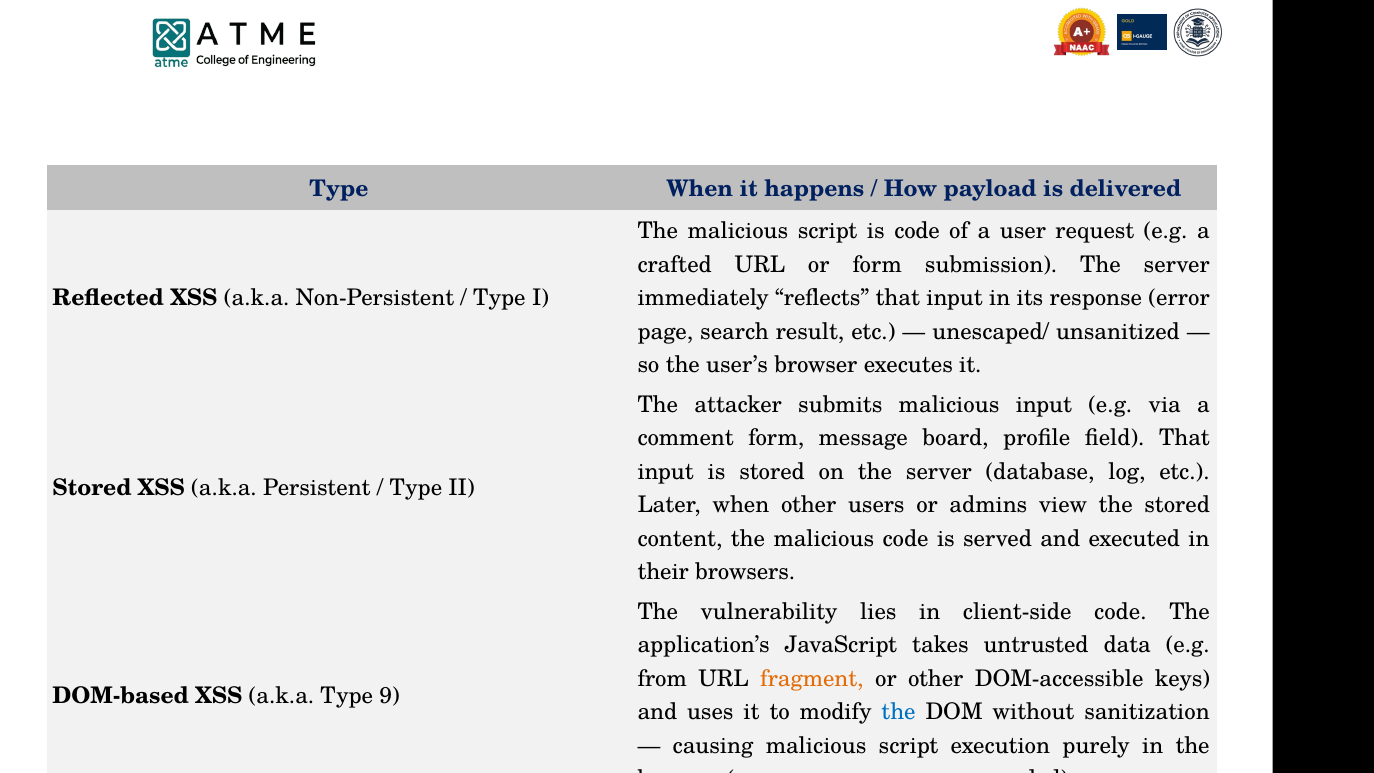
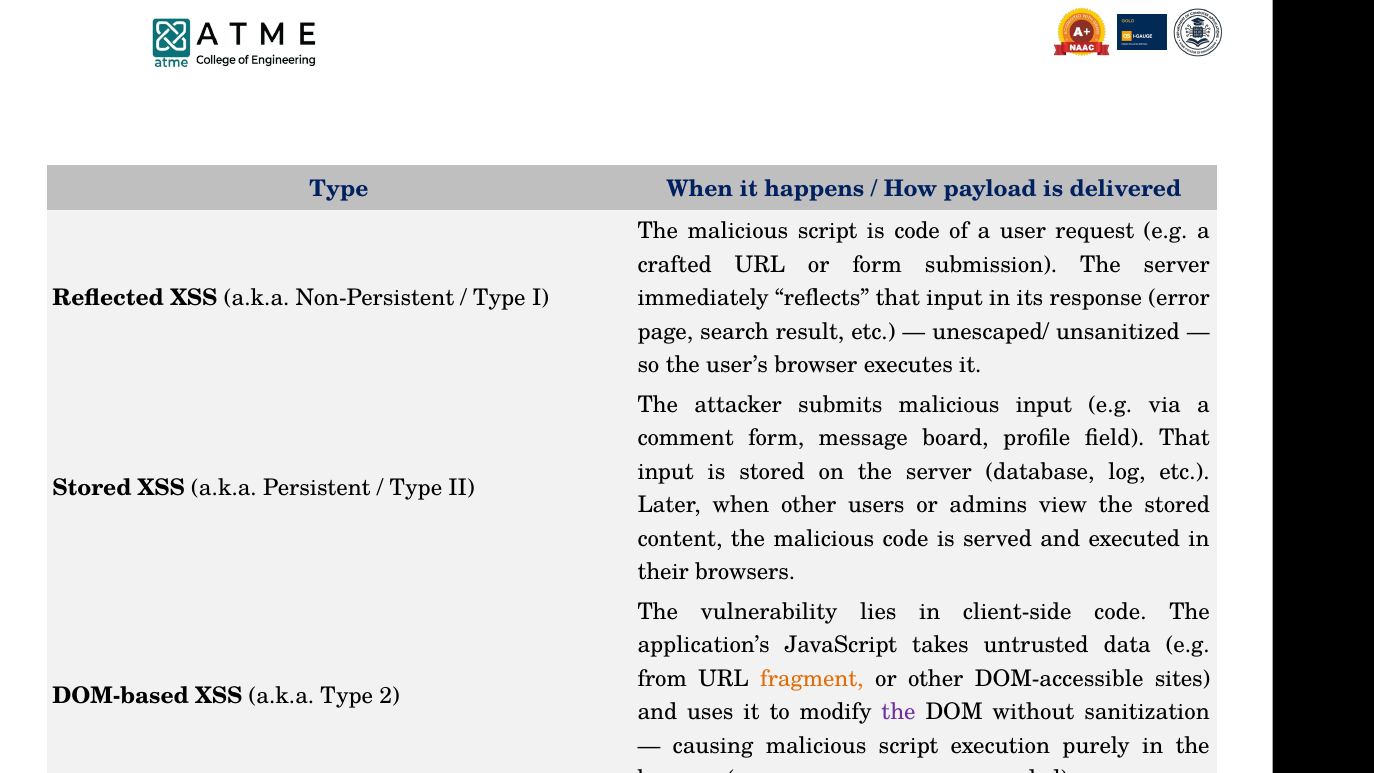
keys: keys -> sites (1182, 679)
9: 9 -> 2 (390, 695)
the colour: blue -> purple (899, 712)
